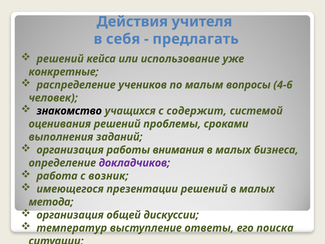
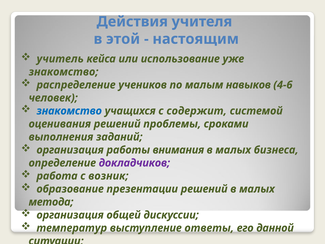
себя: себя -> этой (123, 39)
предлагать: предлагать -> настоящим (196, 39)
решений: решений -> учитель (60, 59)
конкретные: конкретные -> знакомство (64, 72)
вопросы: вопросы -> навыков (248, 85)
знакомство colour: black -> blue (69, 111)
имеющегося: имеющегося -> образование (70, 189)
поиска: поиска -> данной (275, 228)
